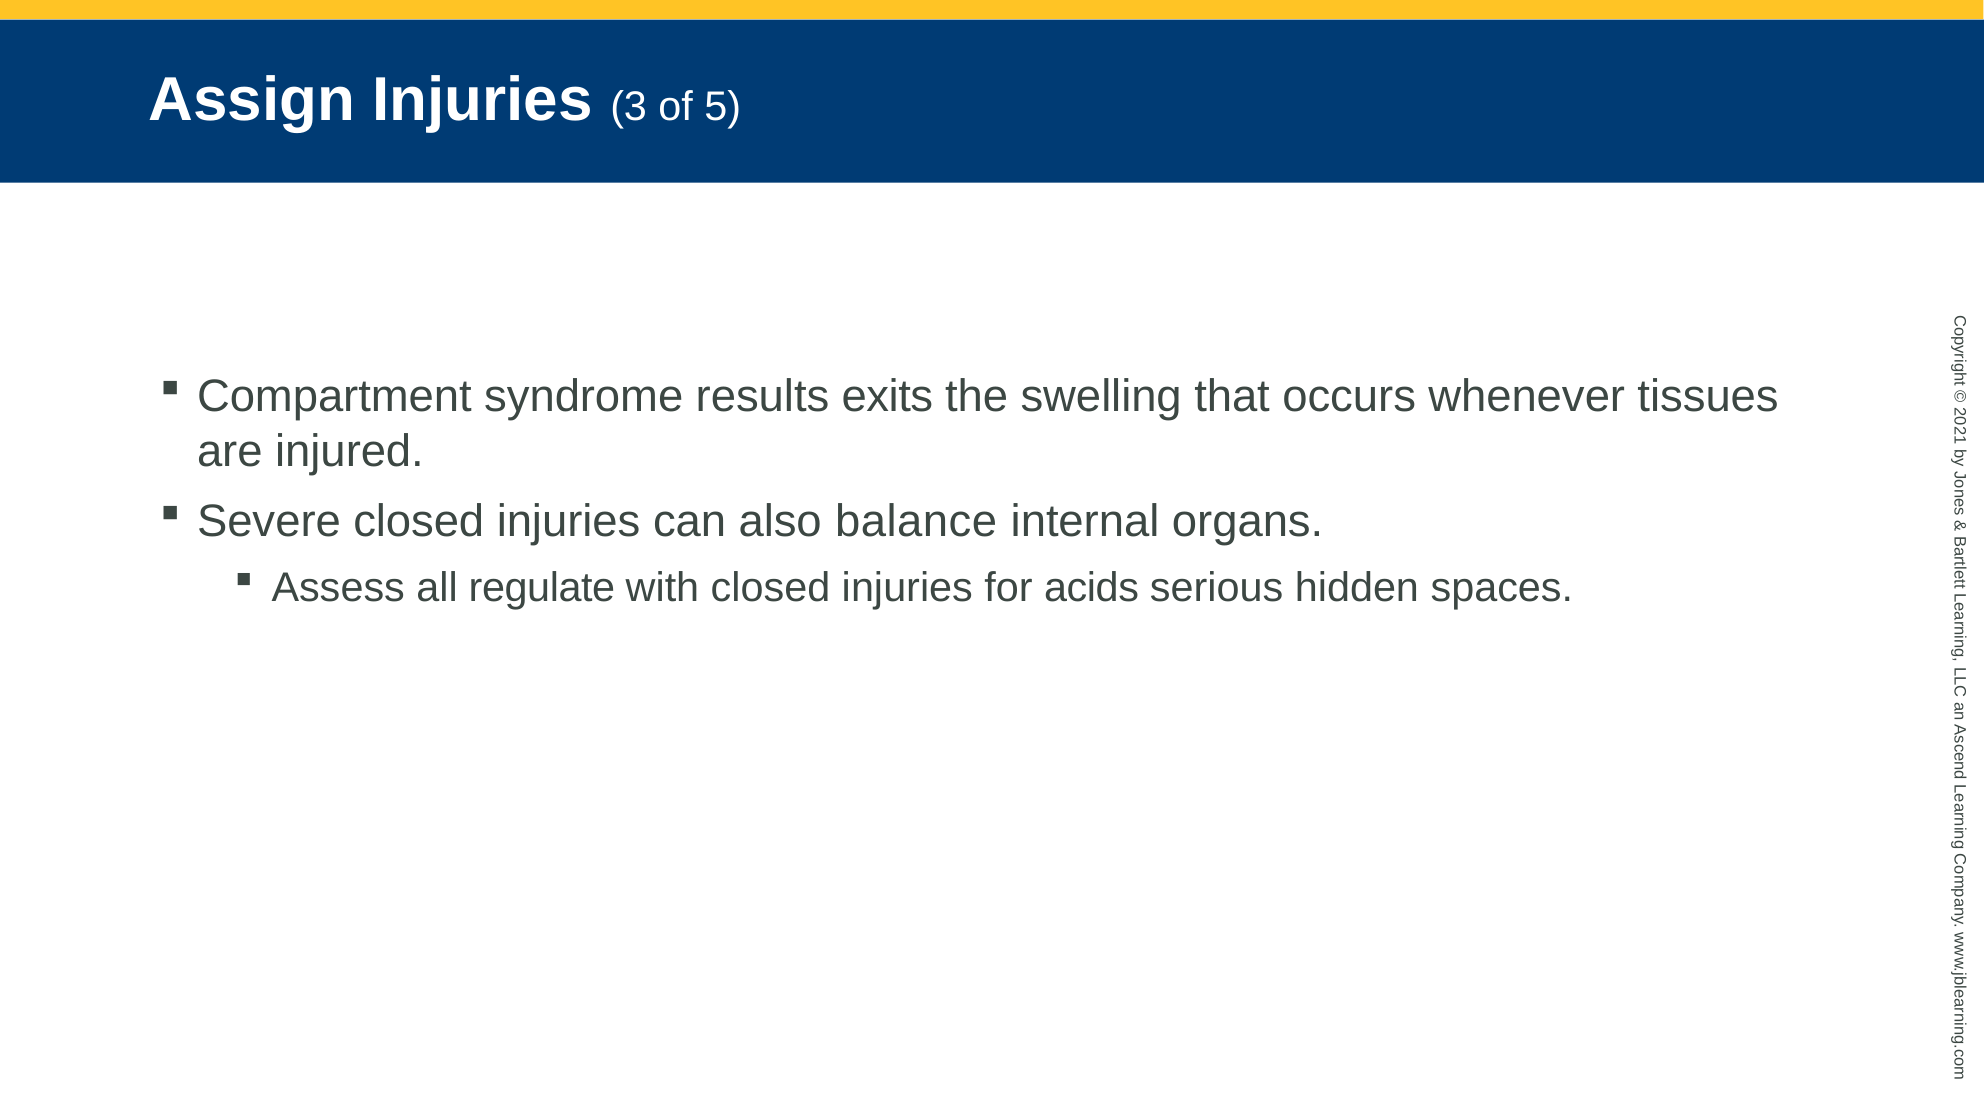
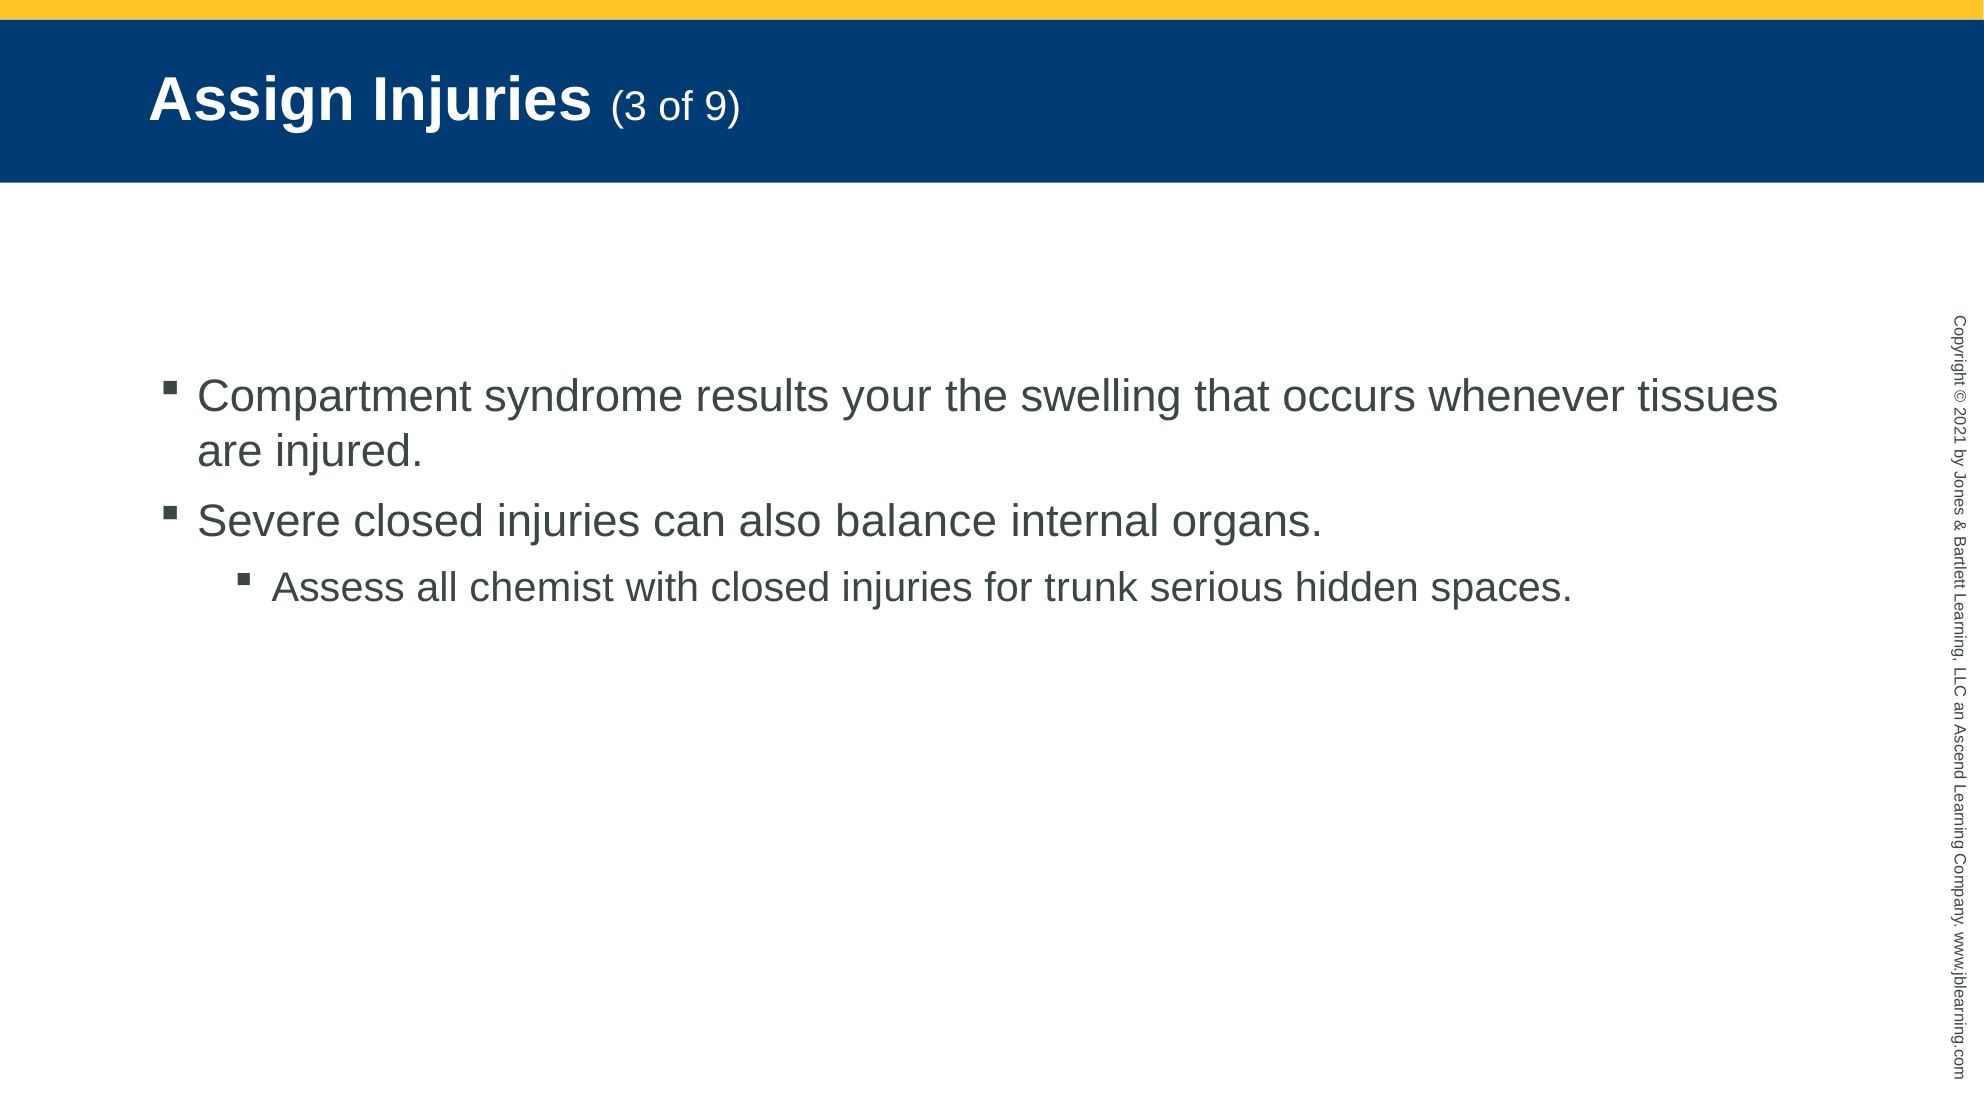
5: 5 -> 9 (723, 107)
exits: exits -> your (887, 396)
regulate: regulate -> chemist (542, 588)
acids: acids -> trunk (1091, 588)
